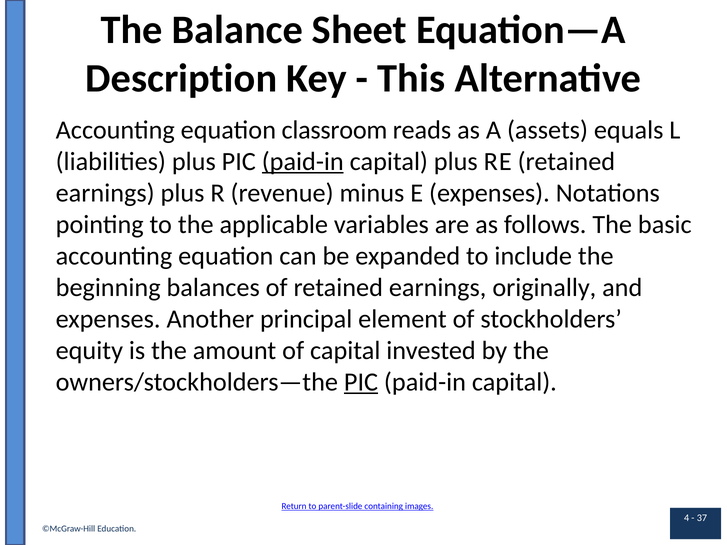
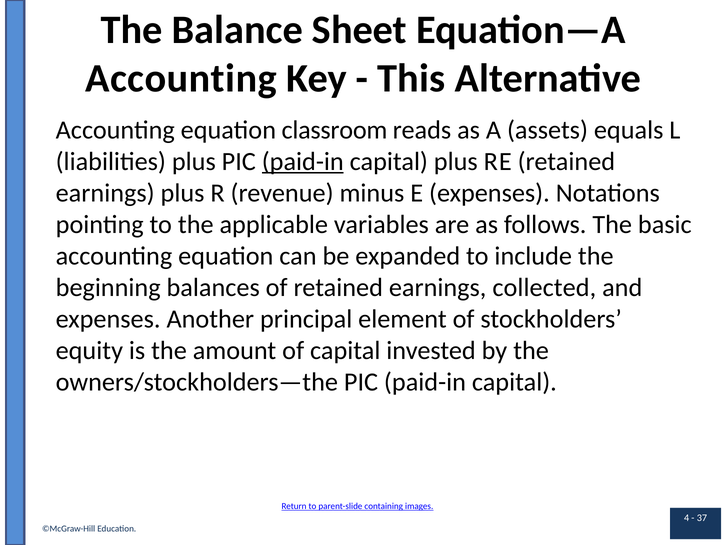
Description: Description -> Accounting (181, 79)
originally: originally -> collected (544, 288)
PIC underline: present -> none (361, 382)
